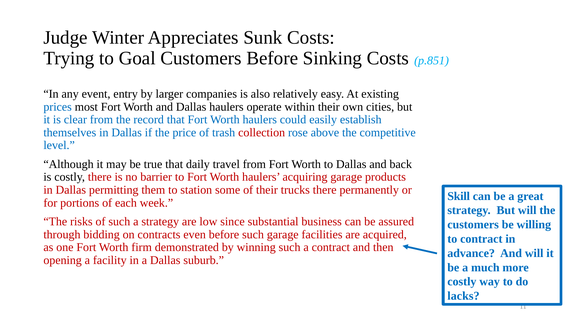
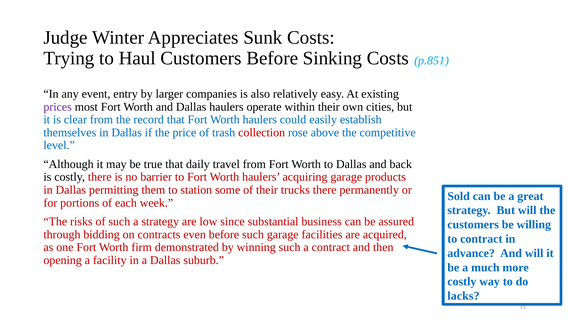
Goal: Goal -> Haul (137, 58)
prices colour: blue -> purple (58, 107)
Skill: Skill -> Sold (459, 196)
